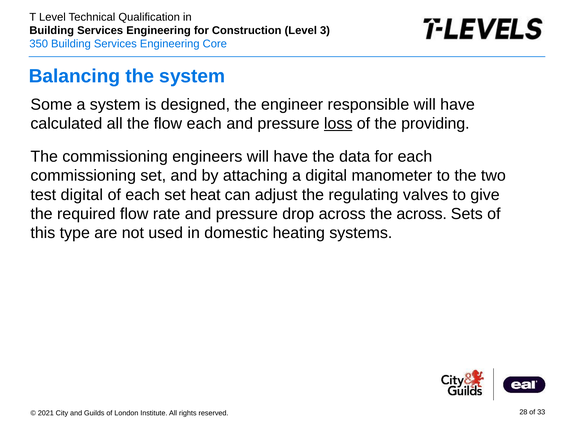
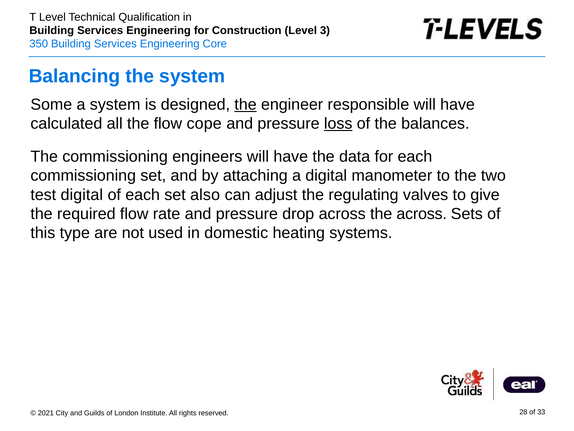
the underline: none -> present (246, 104)
flow each: each -> cope (204, 124)
providing: providing -> balances (435, 124)
heat: heat -> also (205, 195)
